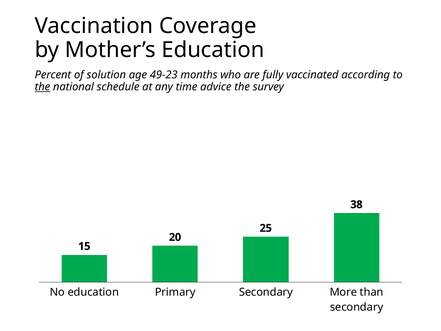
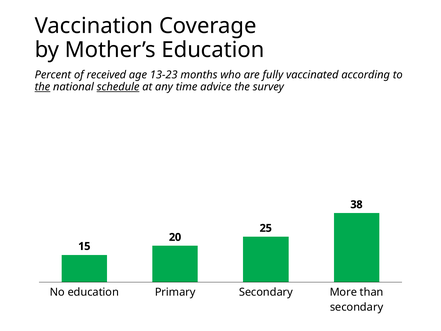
solution: solution -> received (106, 75)
49-23: 49-23 -> 13-23 (164, 75)
schedule underline: none -> present (118, 87)
